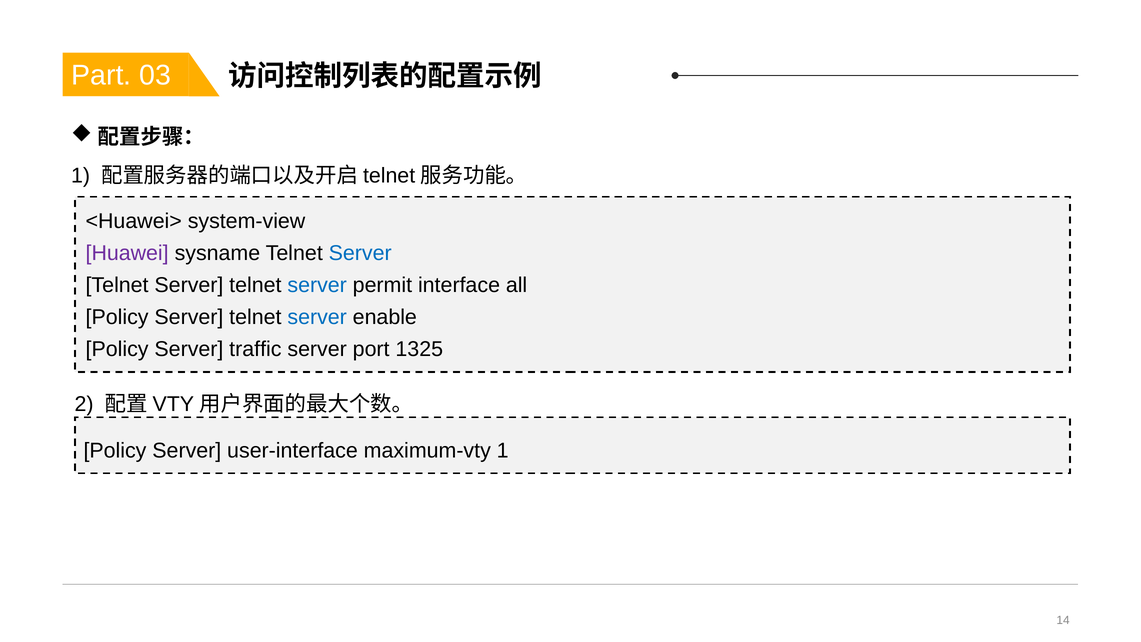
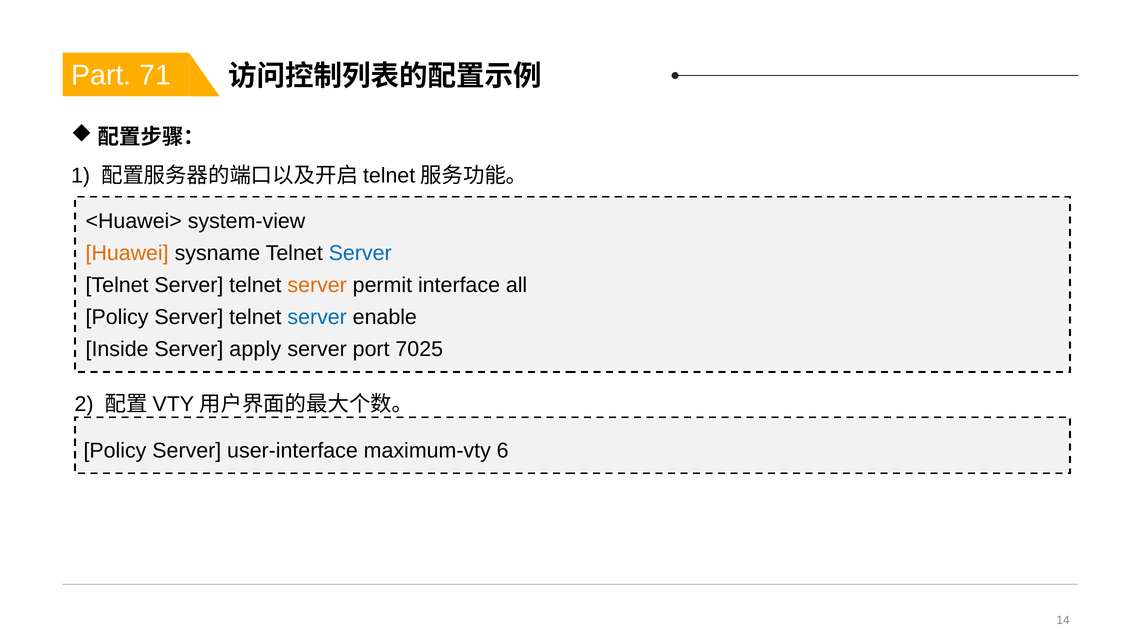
03: 03 -> 71 (155, 75)
Huawei colour: purple -> orange (127, 253)
server colour: blue -> orange (317, 285)
Policy: Policy -> Inside (117, 349)
traffic: traffic -> apply (255, 349)
1325: 1325 -> 7025 (419, 349)
maximum-vty 1: 1 -> 6 (503, 450)
